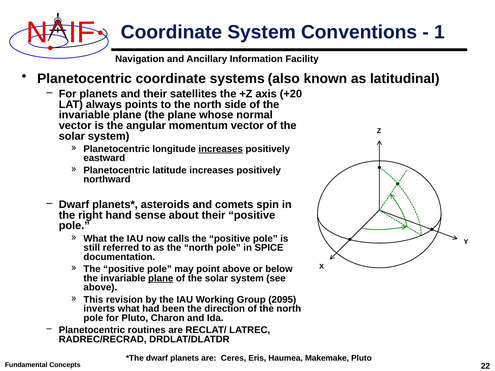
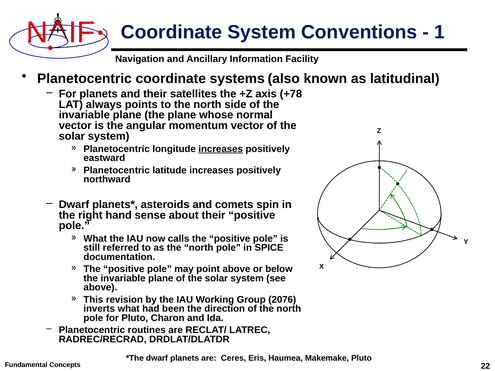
+20: +20 -> +78 (291, 94)
plane underline: present -> none (161, 279)
2095: 2095 -> 2076 (282, 300)
